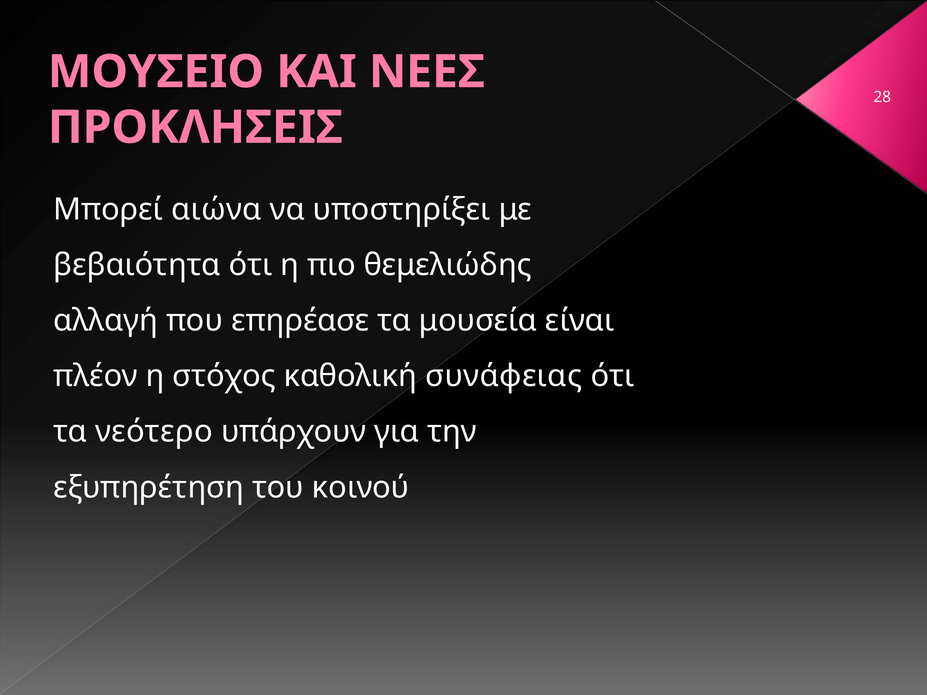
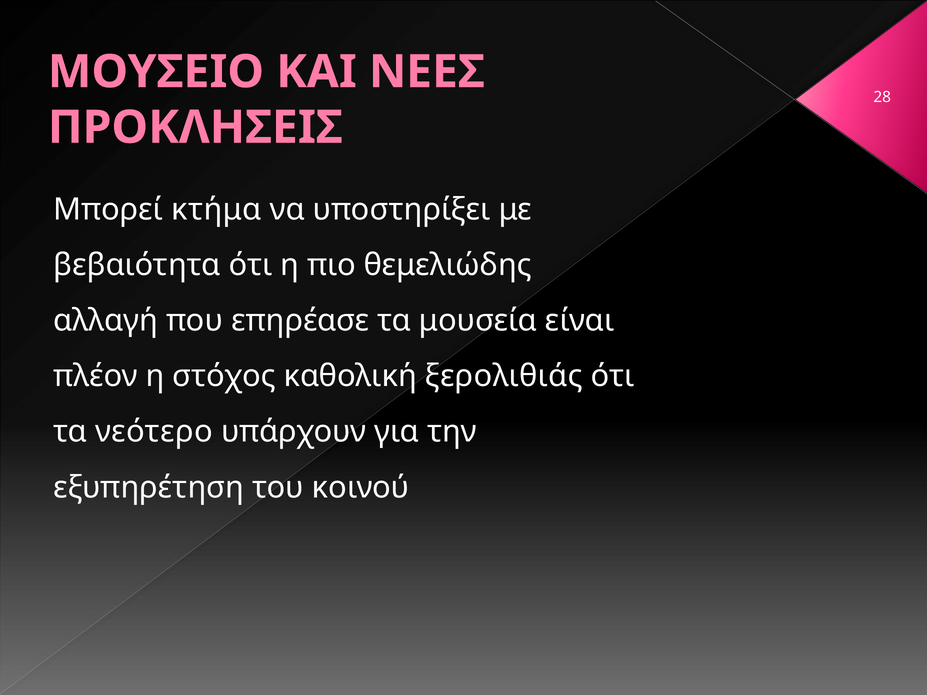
αιώνα: αιώνα -> κτήμα (216, 209)
συνάφειας: συνάφειας -> ξερολιθιάς (504, 376)
